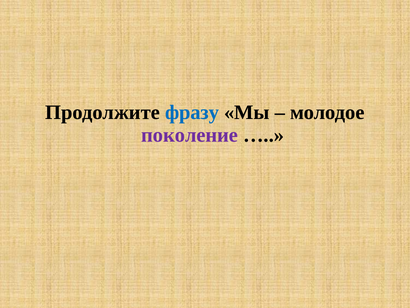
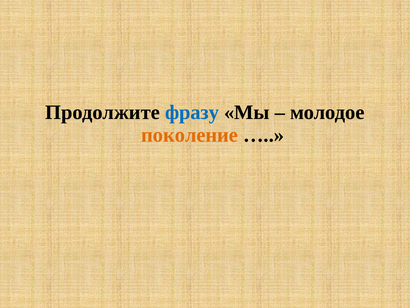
поколение colour: purple -> orange (190, 135)
